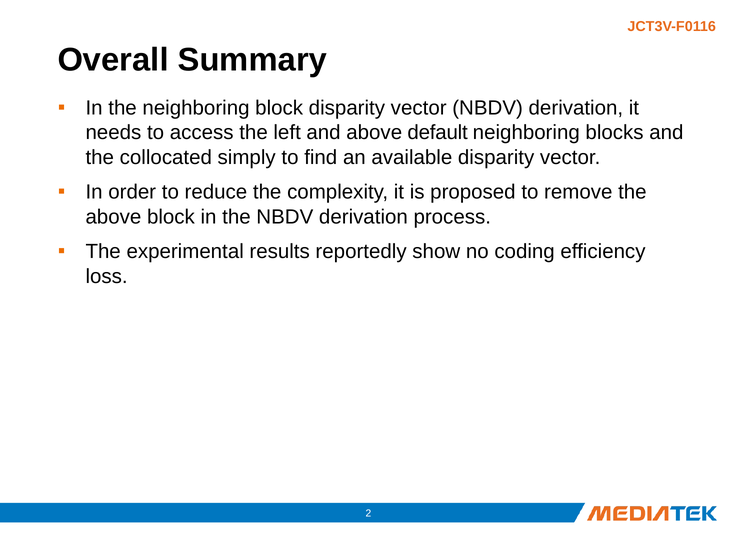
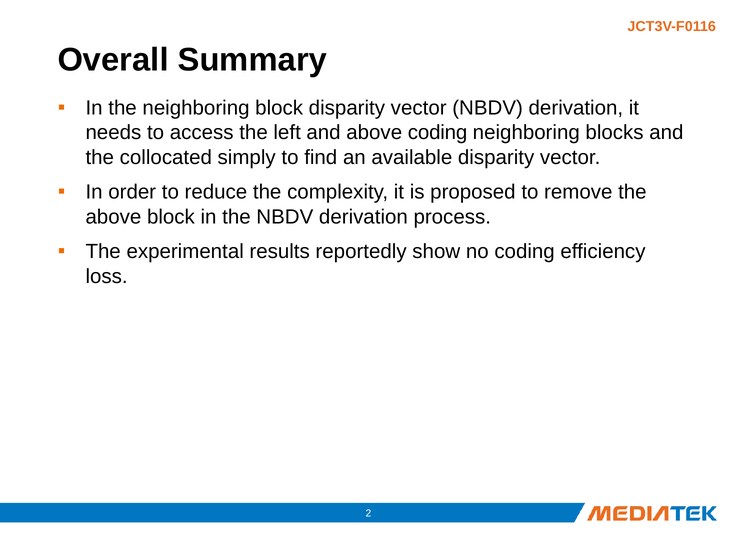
above default: default -> coding (438, 133)
